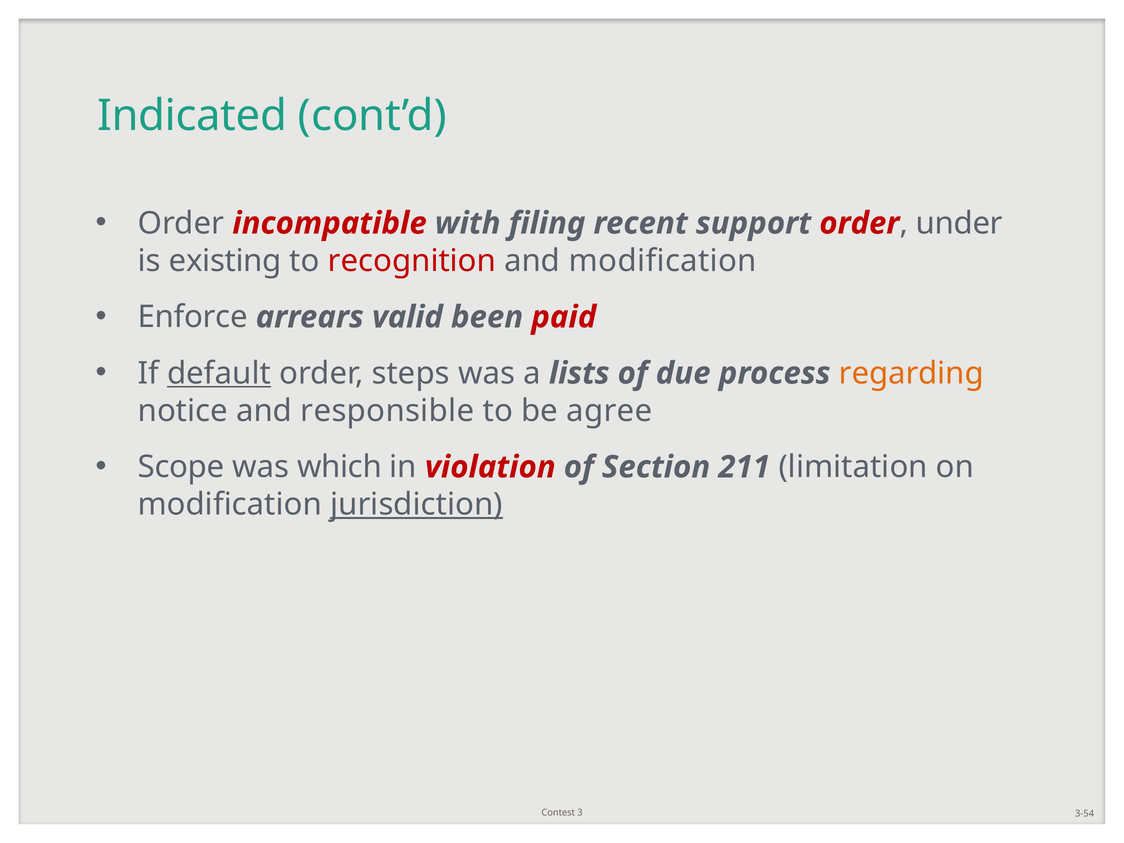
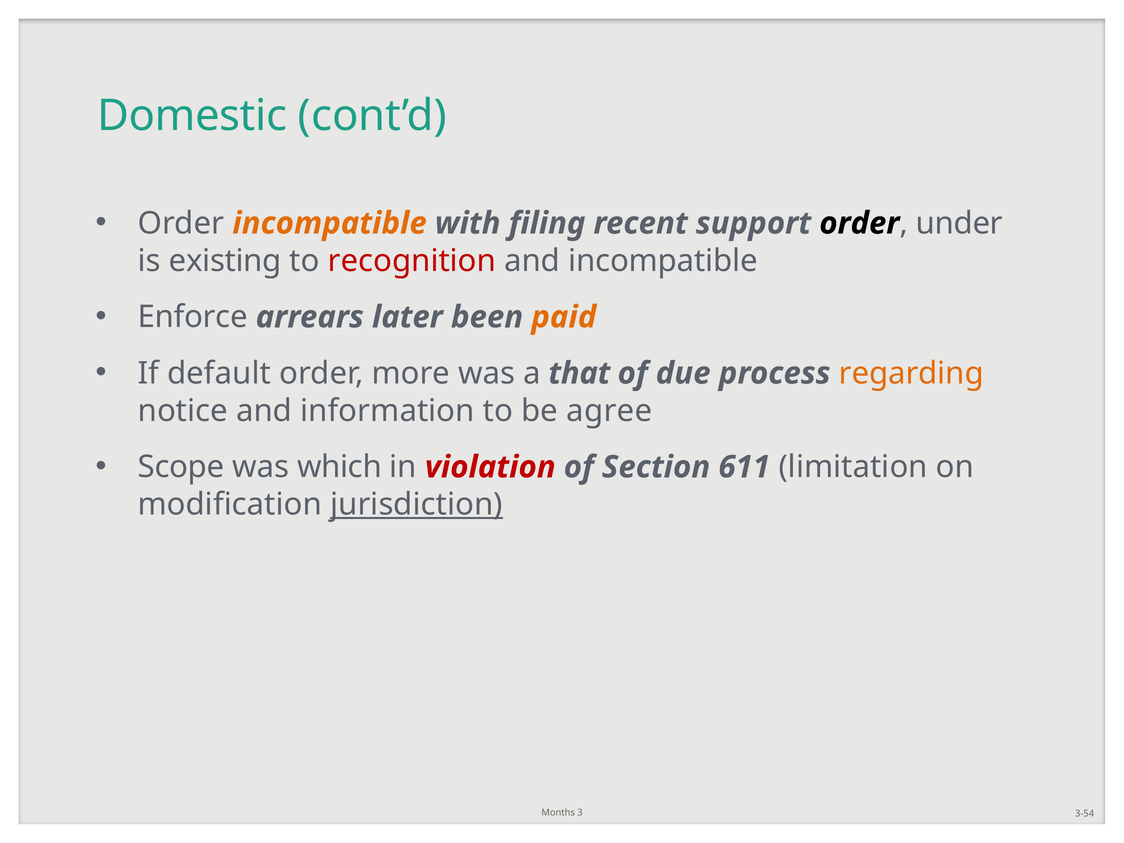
Indicated: Indicated -> Domestic (192, 116)
incompatible colour: red -> orange (330, 223)
order colour: red -> black (859, 223)
and modification: modification -> incompatible (663, 261)
valid: valid -> later (407, 317)
paid colour: red -> orange (564, 317)
default underline: present -> none (219, 373)
steps: steps -> more (411, 373)
lists: lists -> that (579, 373)
responsible: responsible -> information (388, 411)
211: 211 -> 611 (744, 467)
Contest: Contest -> Months (558, 813)
